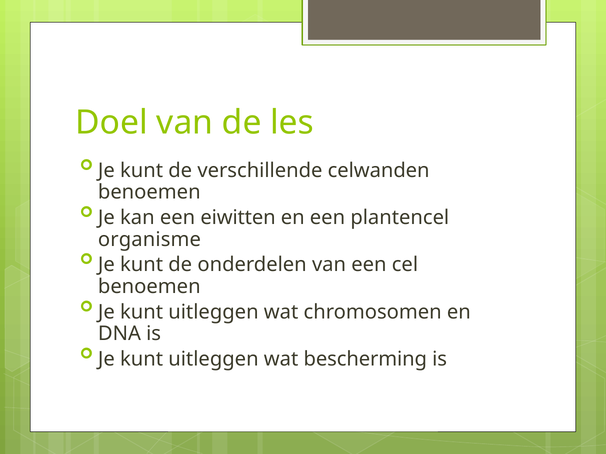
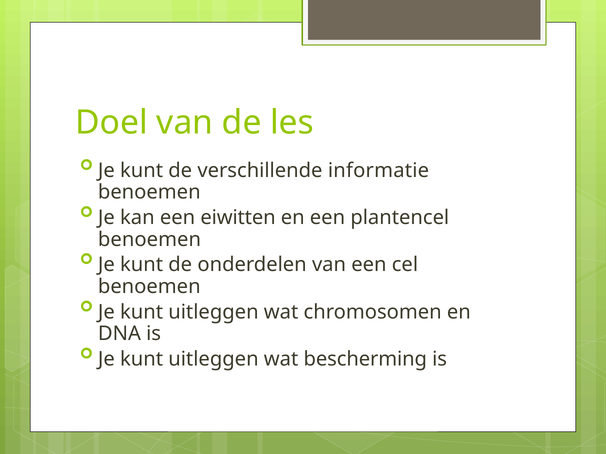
celwanden: celwanden -> informatie (379, 171)
organisme: organisme -> benoemen (150, 240)
